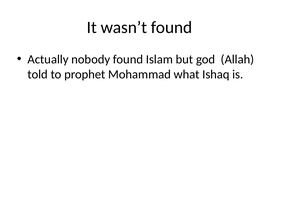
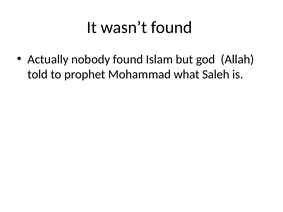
Ishaq: Ishaq -> Saleh (216, 74)
